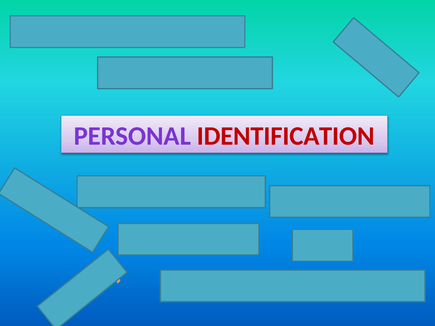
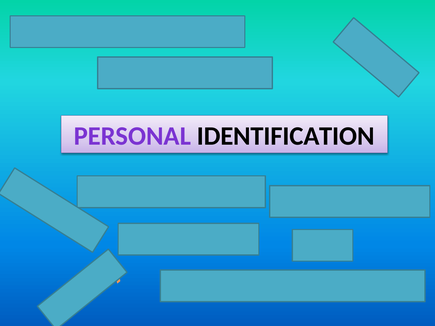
IDENTIFICATION colour: red -> black (286, 136)
